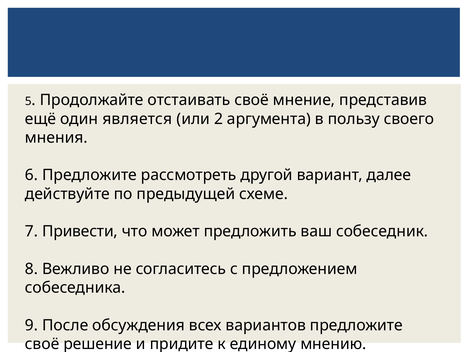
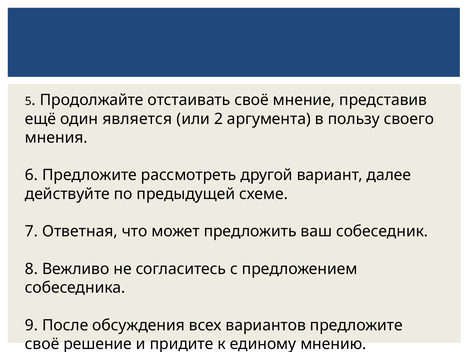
Привести: Привести -> Ответная (80, 231)
